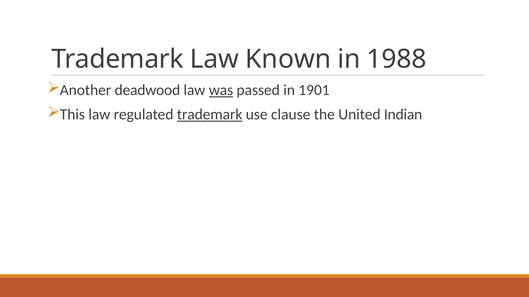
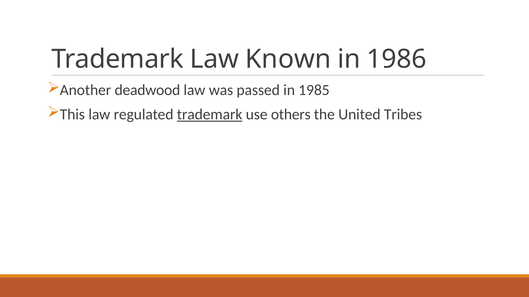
1988: 1988 -> 1986 (397, 59)
was underline: present -> none (221, 90)
1901: 1901 -> 1985 (314, 90)
clause: clause -> others (291, 115)
Indian: Indian -> Tribes (403, 115)
